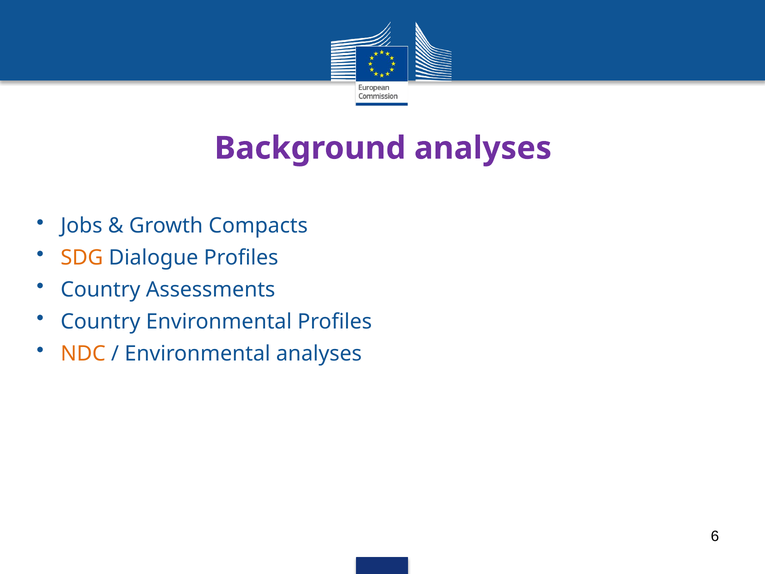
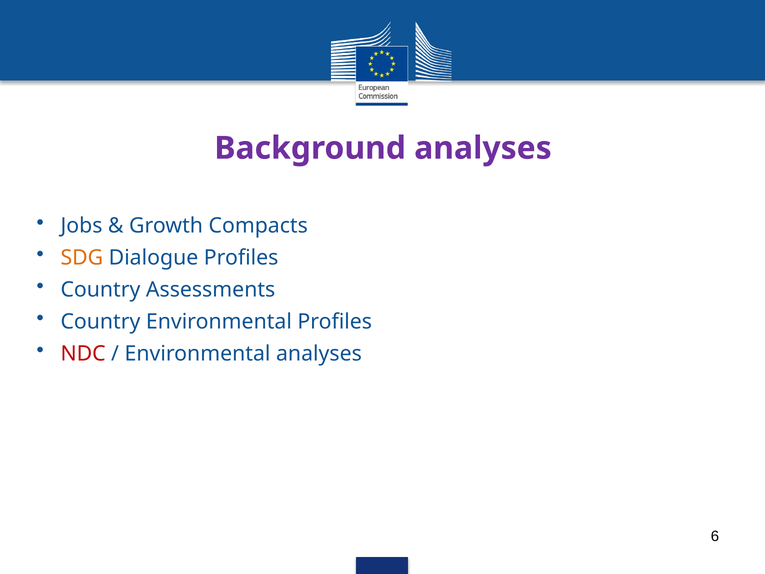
NDC colour: orange -> red (83, 353)
